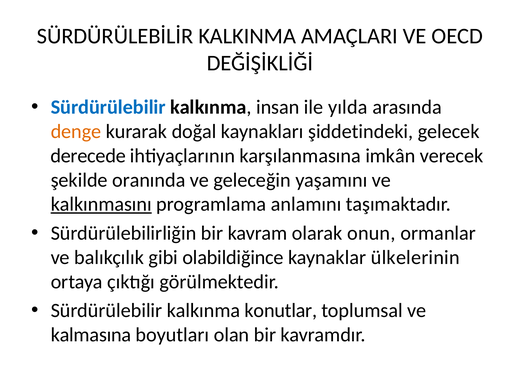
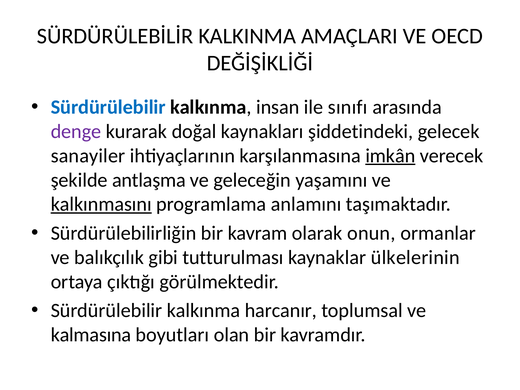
yılda: yılda -> sınıfı (348, 107)
denge colour: orange -> purple (76, 131)
derecede: derecede -> sanayiler (88, 156)
imkân underline: none -> present (390, 156)
oranında: oranında -> antlaşma (149, 180)
olabildiğince: olabildiğince -> tutturulması (233, 257)
konutlar: konutlar -> harcanır (281, 311)
